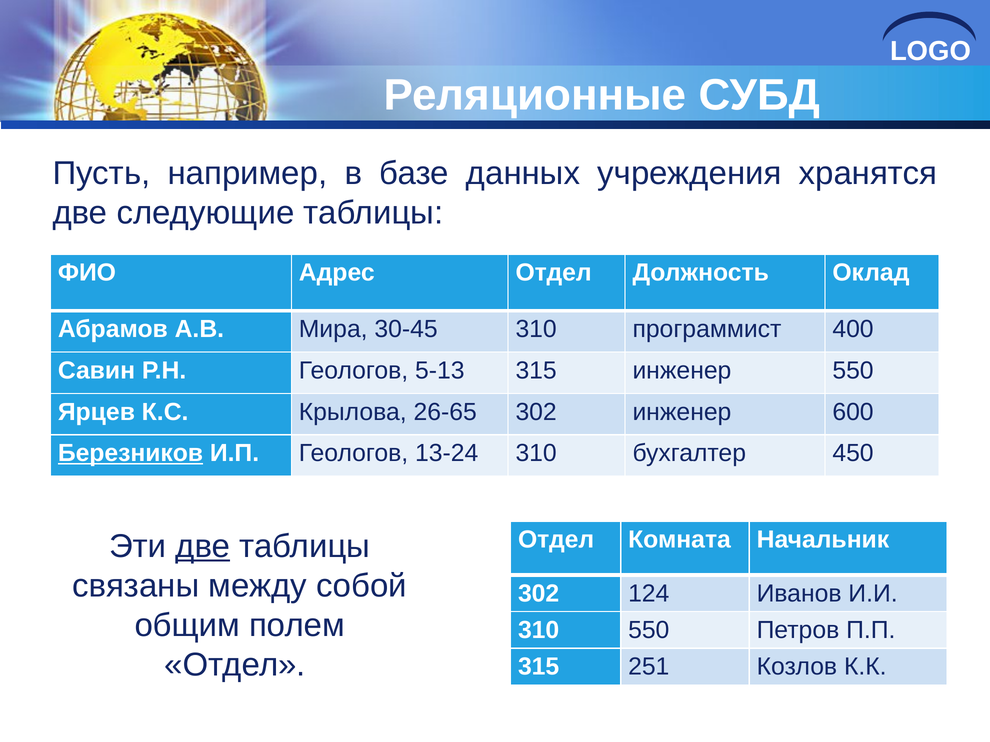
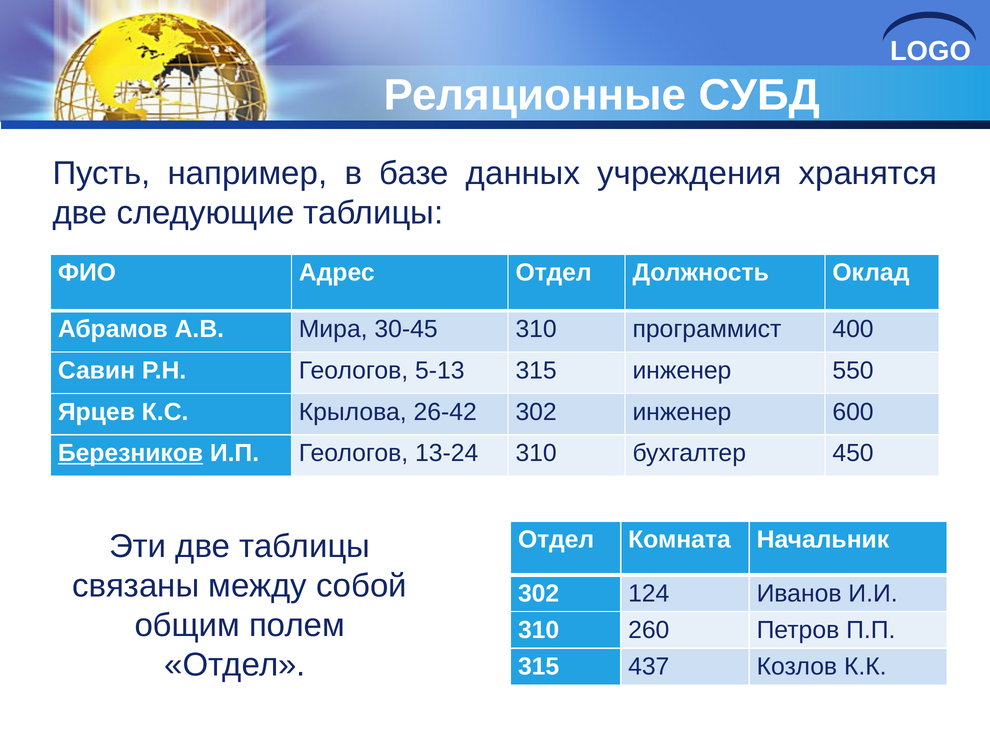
26-65: 26-65 -> 26-42 (445, 412)
две underline: present -> none (203, 547)
310 550: 550 -> 260 (649, 630)
251: 251 -> 437 (649, 667)
